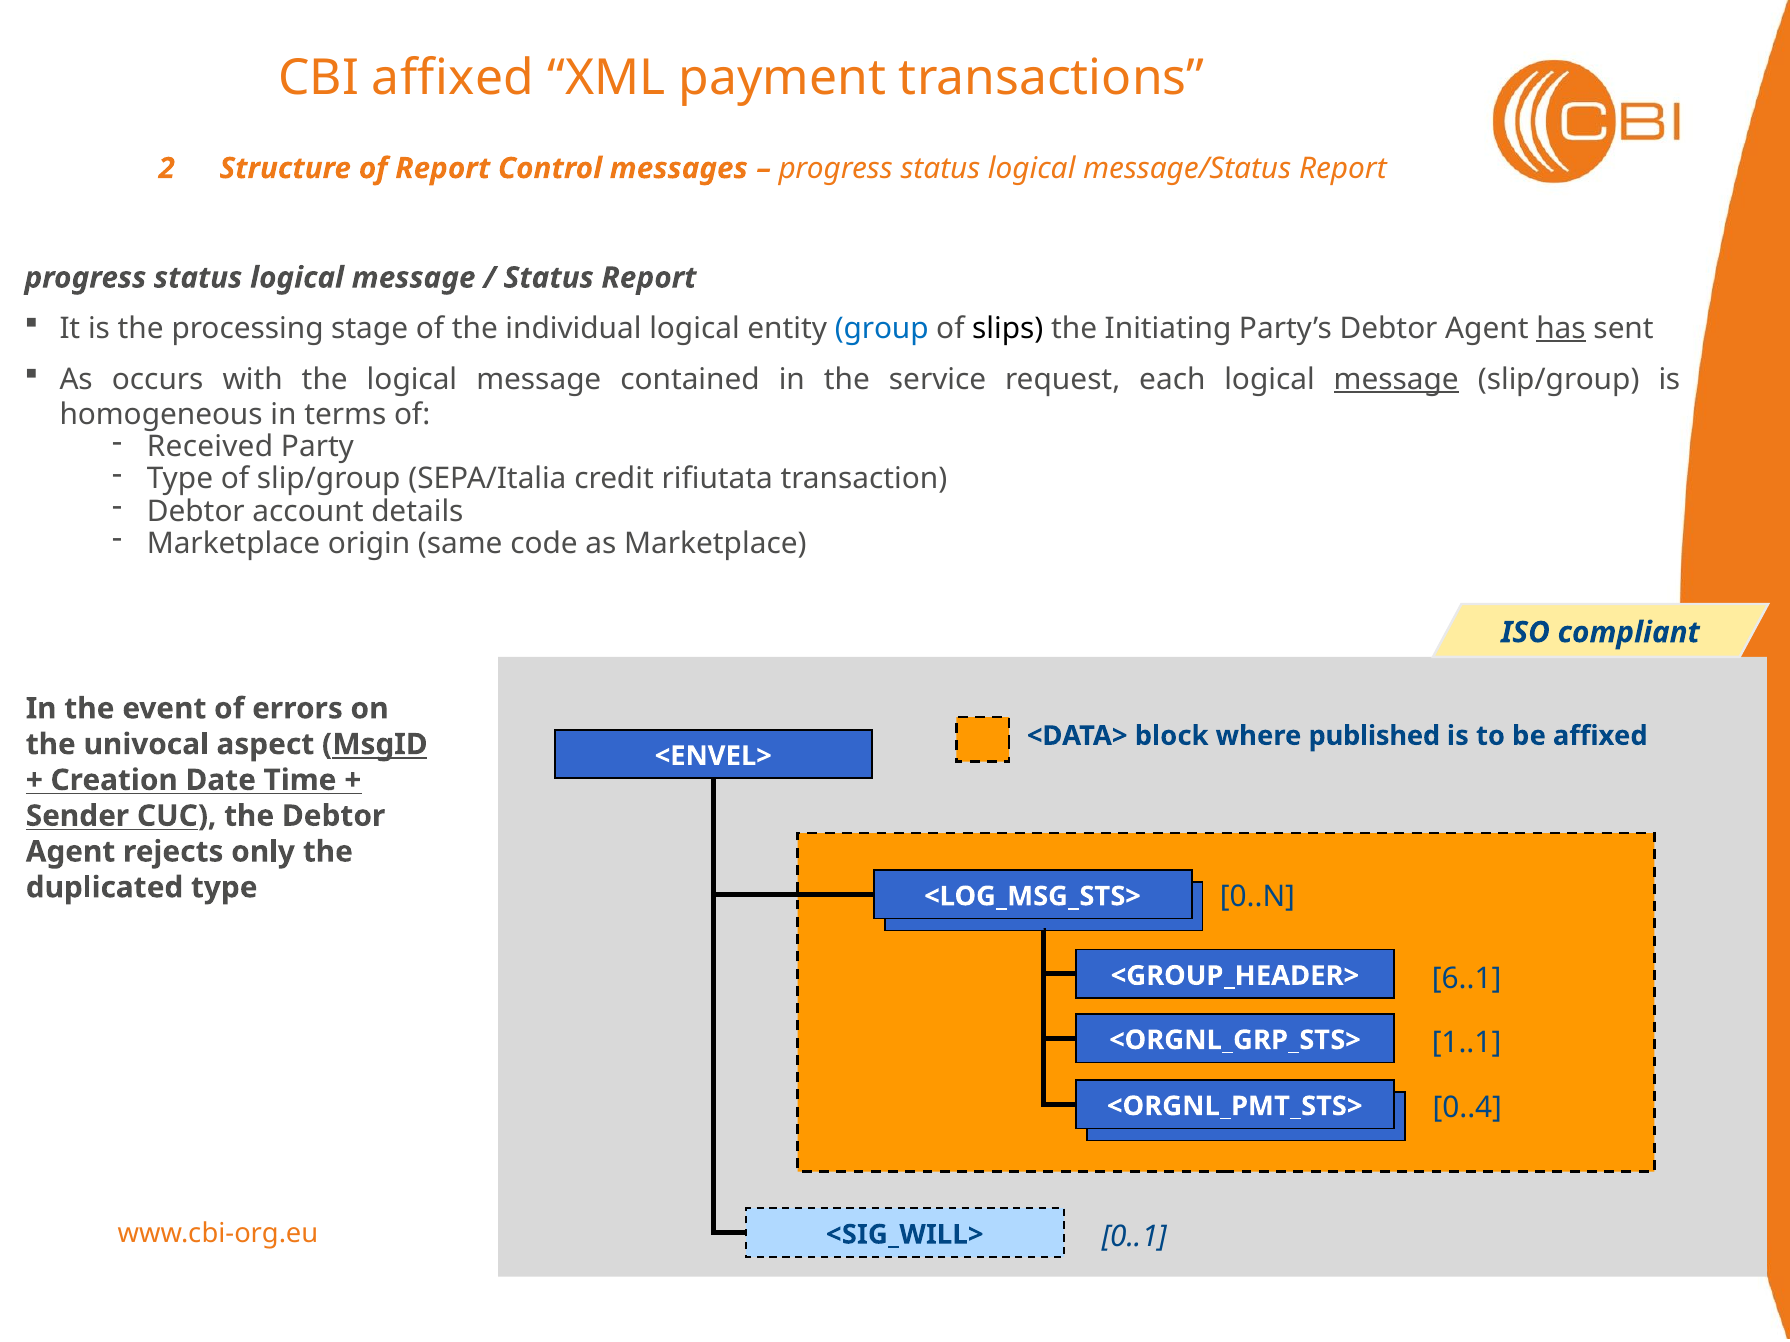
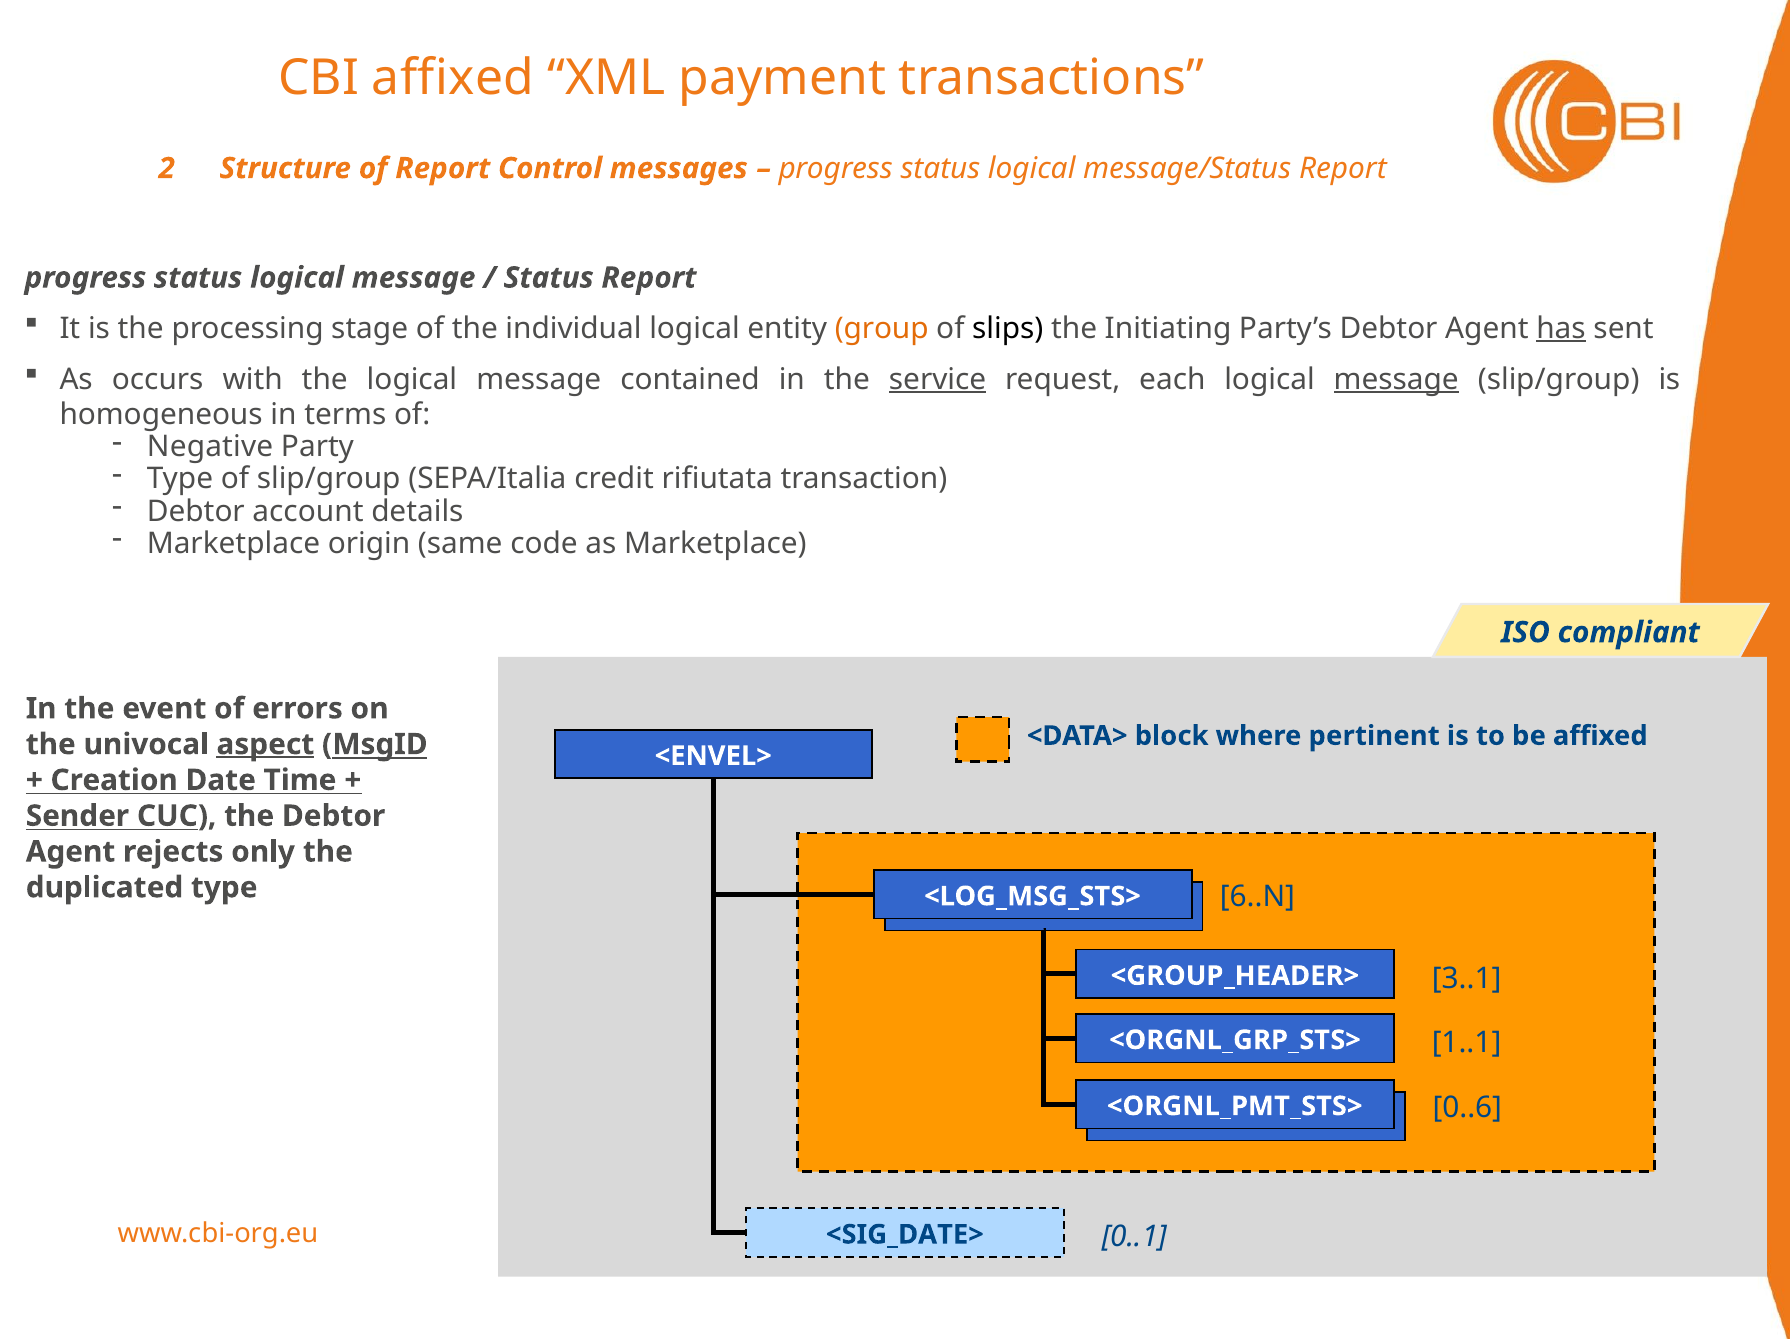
group colour: blue -> orange (882, 329)
service underline: none -> present (938, 379)
Received: Received -> Negative (210, 447)
published: published -> pertinent (1374, 736)
aspect underline: none -> present (265, 745)
0..N: 0..N -> 6..N (1257, 897)
6..1: 6..1 -> 3..1 (1467, 979)
0..4: 0..4 -> 0..6 (1467, 1108)
<SIG_WILL>: <SIG_WILL> -> <SIG_DATE> (905, 1235)
